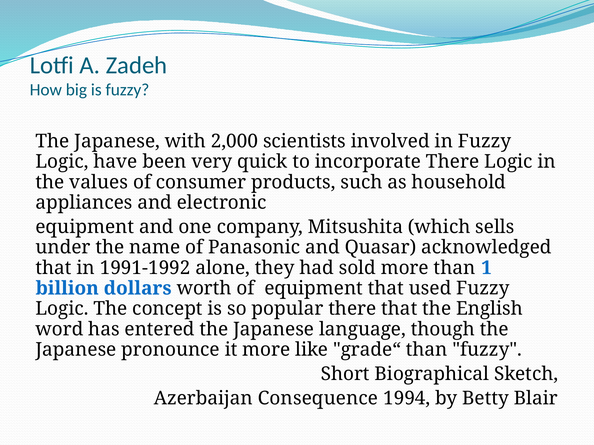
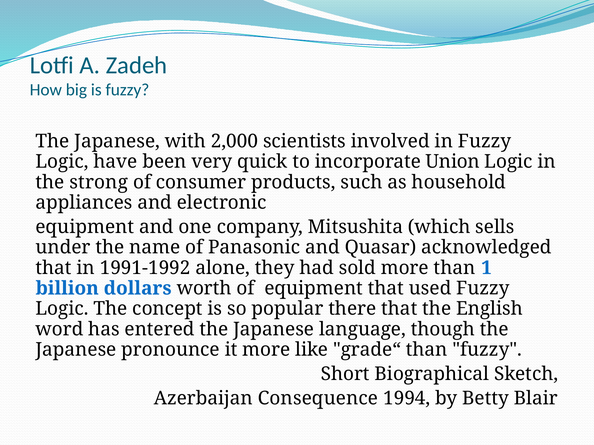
incorporate There: There -> Union (453, 162)
values: values -> strong (99, 182)
